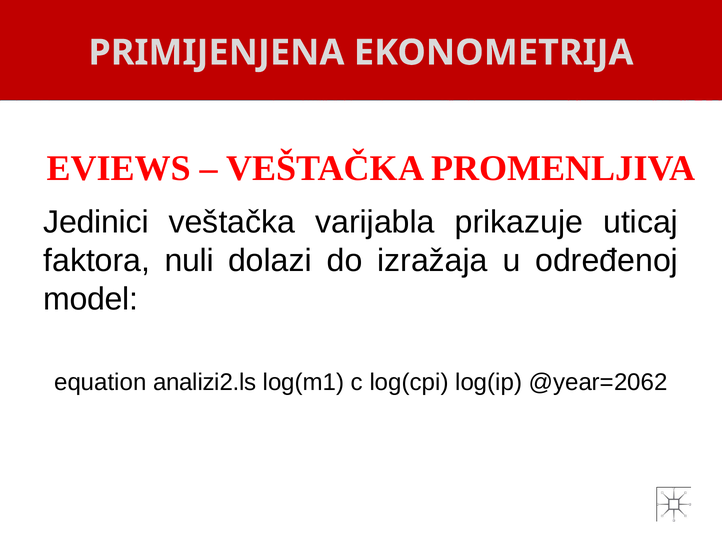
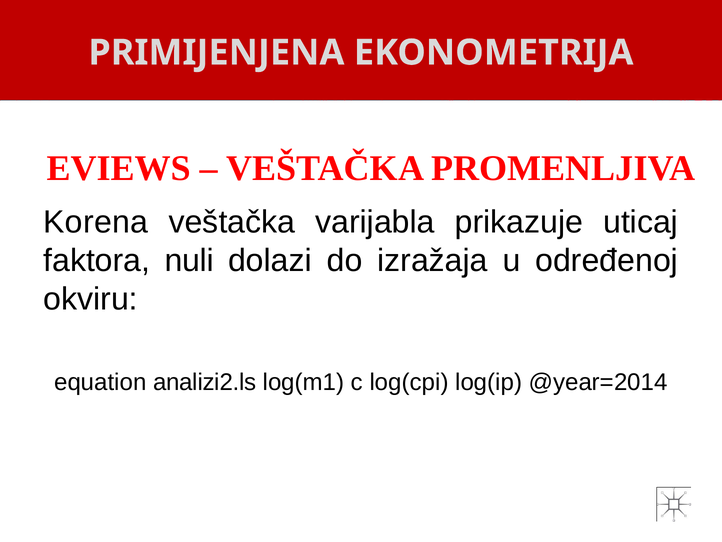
Jedinici: Jedinici -> Korena (96, 222)
model: model -> okviru (91, 299)
@year=2062: @year=2062 -> @year=2014 (598, 382)
